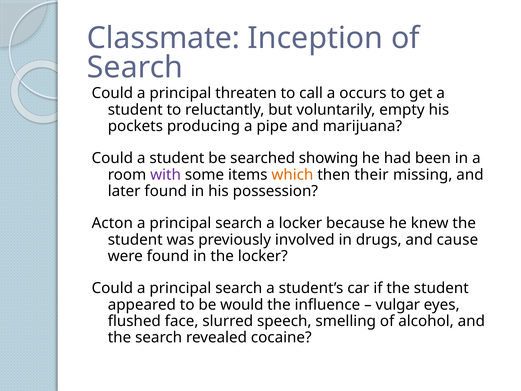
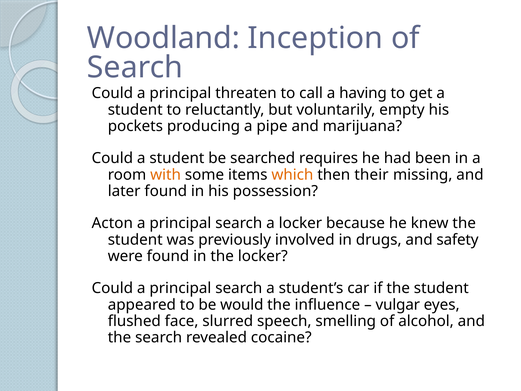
Classmate: Classmate -> Woodland (163, 38)
occurs: occurs -> having (363, 93)
showing: showing -> requires (329, 158)
with colour: purple -> orange (166, 175)
cause: cause -> safety (458, 240)
